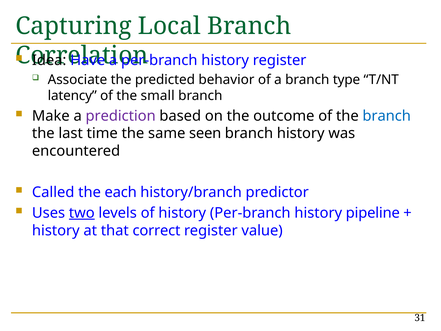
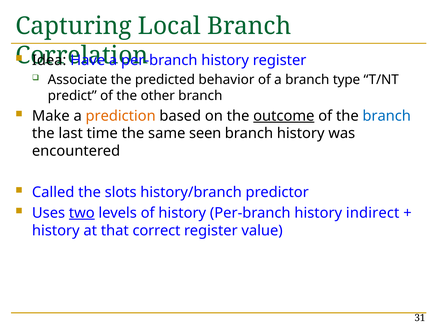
latency: latency -> predict (72, 96)
small: small -> other (158, 96)
prediction colour: purple -> orange (121, 116)
outcome underline: none -> present (284, 116)
each: each -> slots (121, 192)
pipeline: pipeline -> indirect (373, 213)
